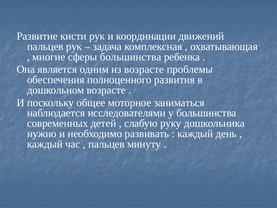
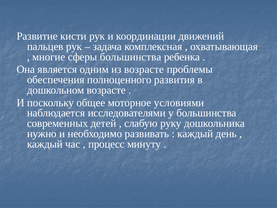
заниматься: заниматься -> условиями (179, 103)
пальцев: пальцев -> процесс (106, 144)
